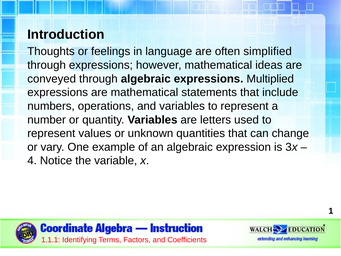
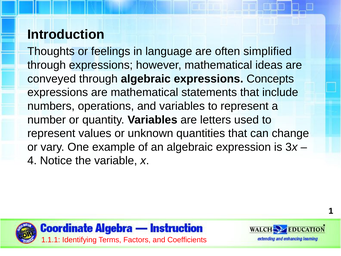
Multiplied: Multiplied -> Concepts (270, 79)
